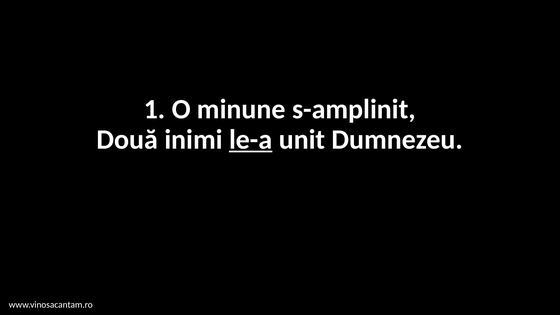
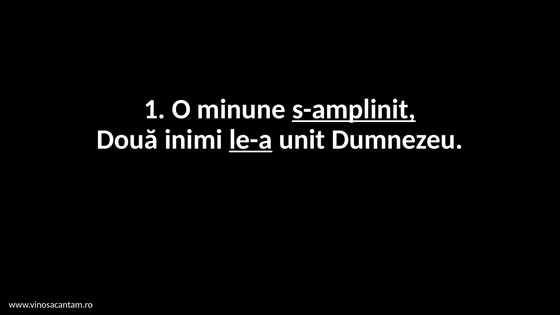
s-amplinit underline: none -> present (354, 109)
